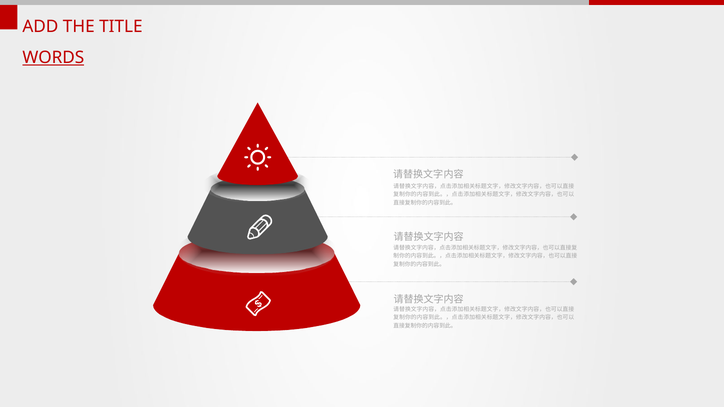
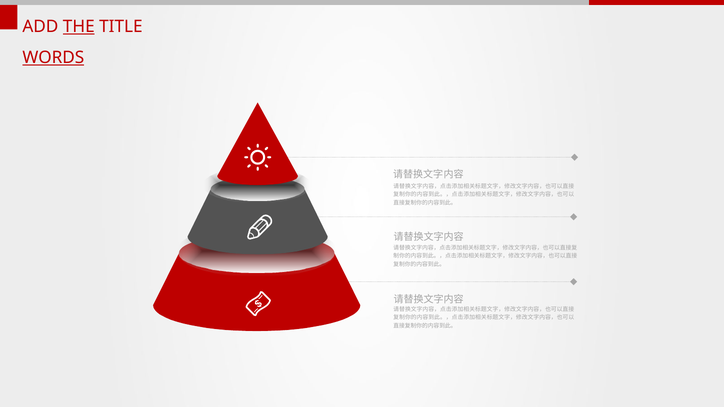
THE underline: none -> present (79, 27)
